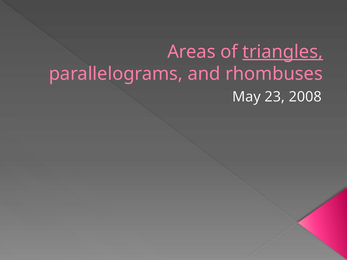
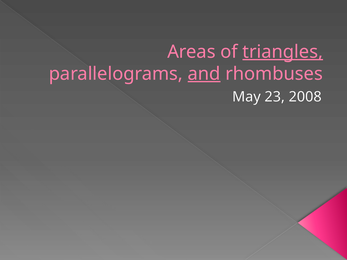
and underline: none -> present (204, 74)
